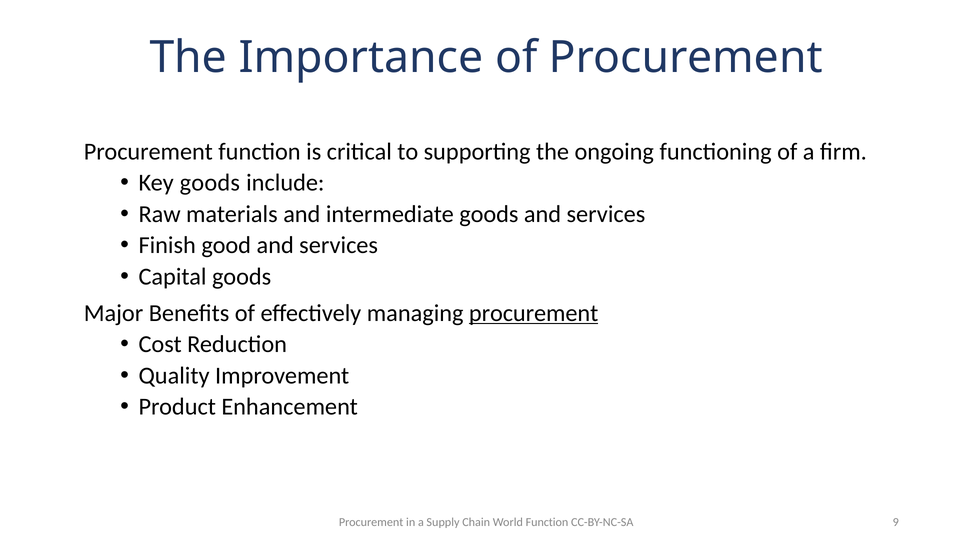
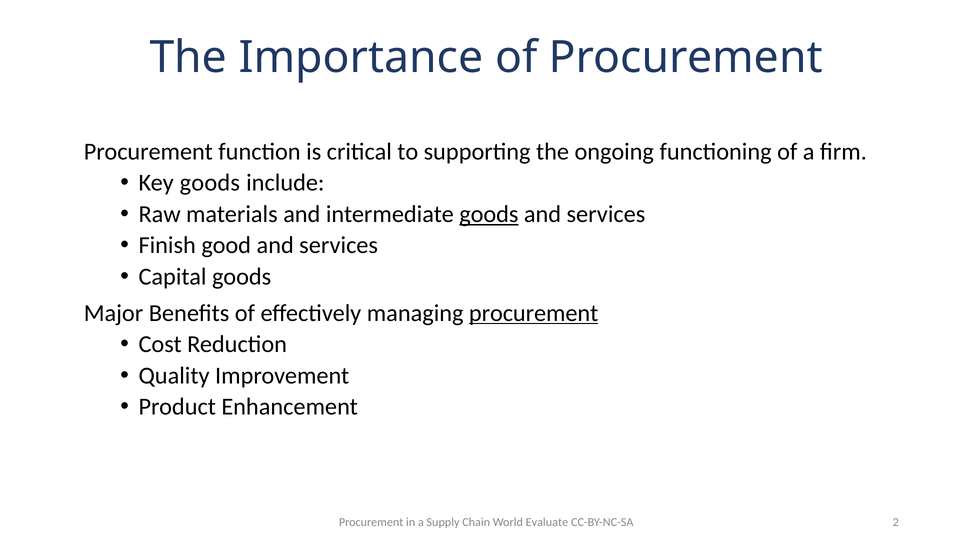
goods underline: none -> present (489, 214)
World Function: Function -> Evaluate (547, 523)
9: 9 -> 2 (896, 523)
